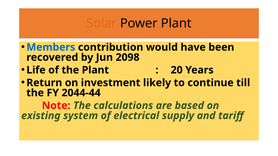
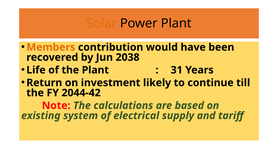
Members colour: blue -> orange (51, 47)
2098: 2098 -> 2038 (128, 57)
20: 20 -> 31 (177, 70)
2044-44: 2044-44 -> 2044-42 (81, 93)
